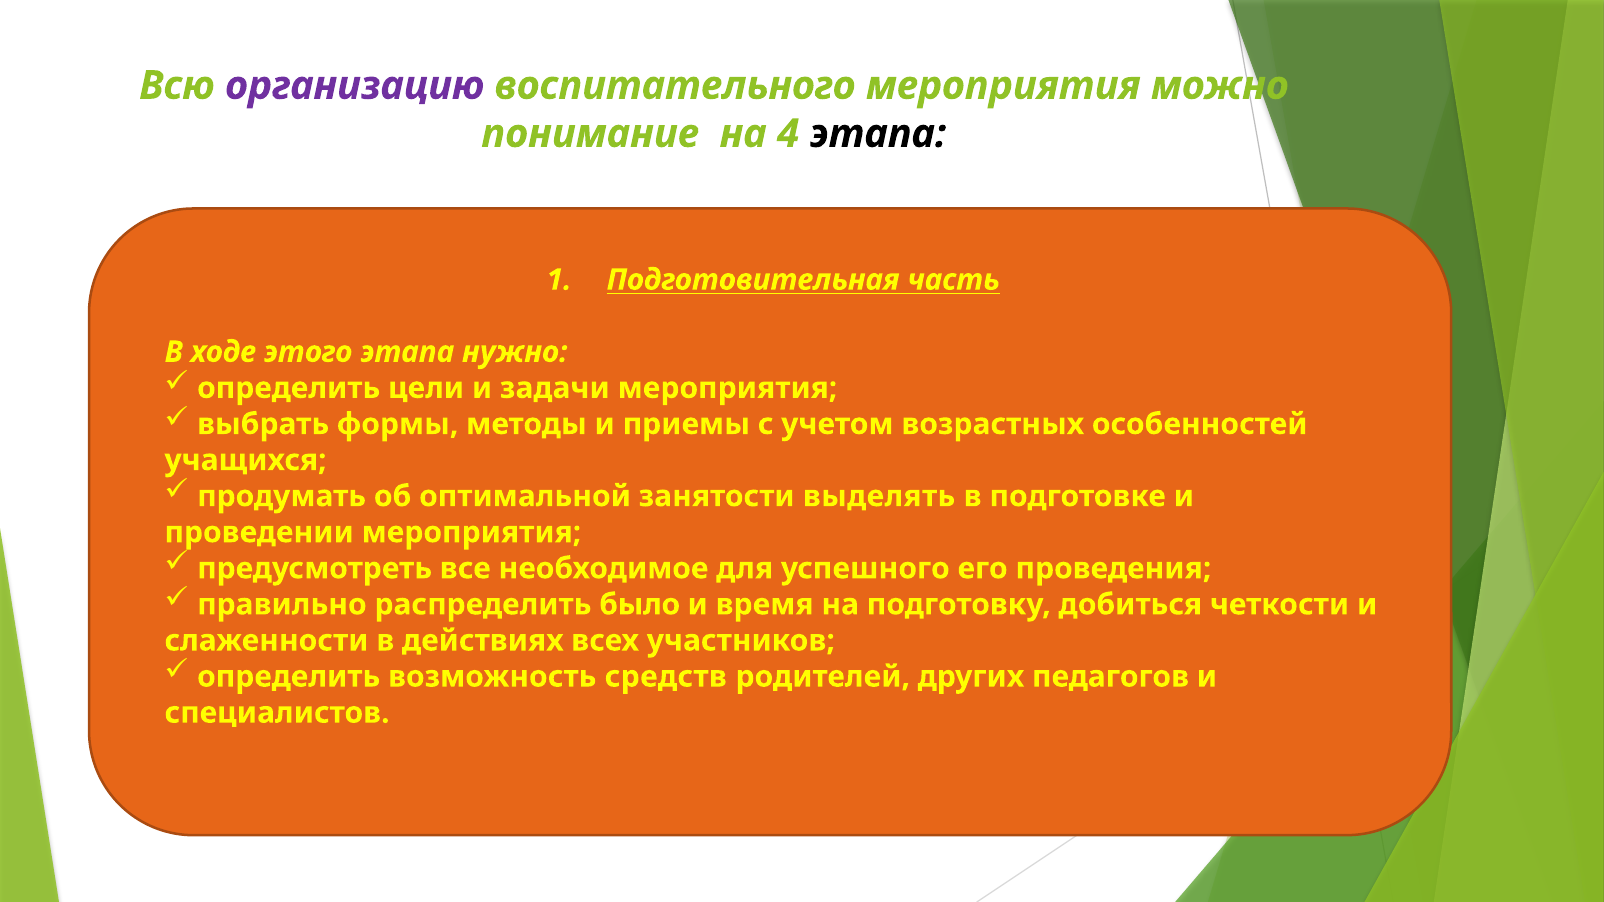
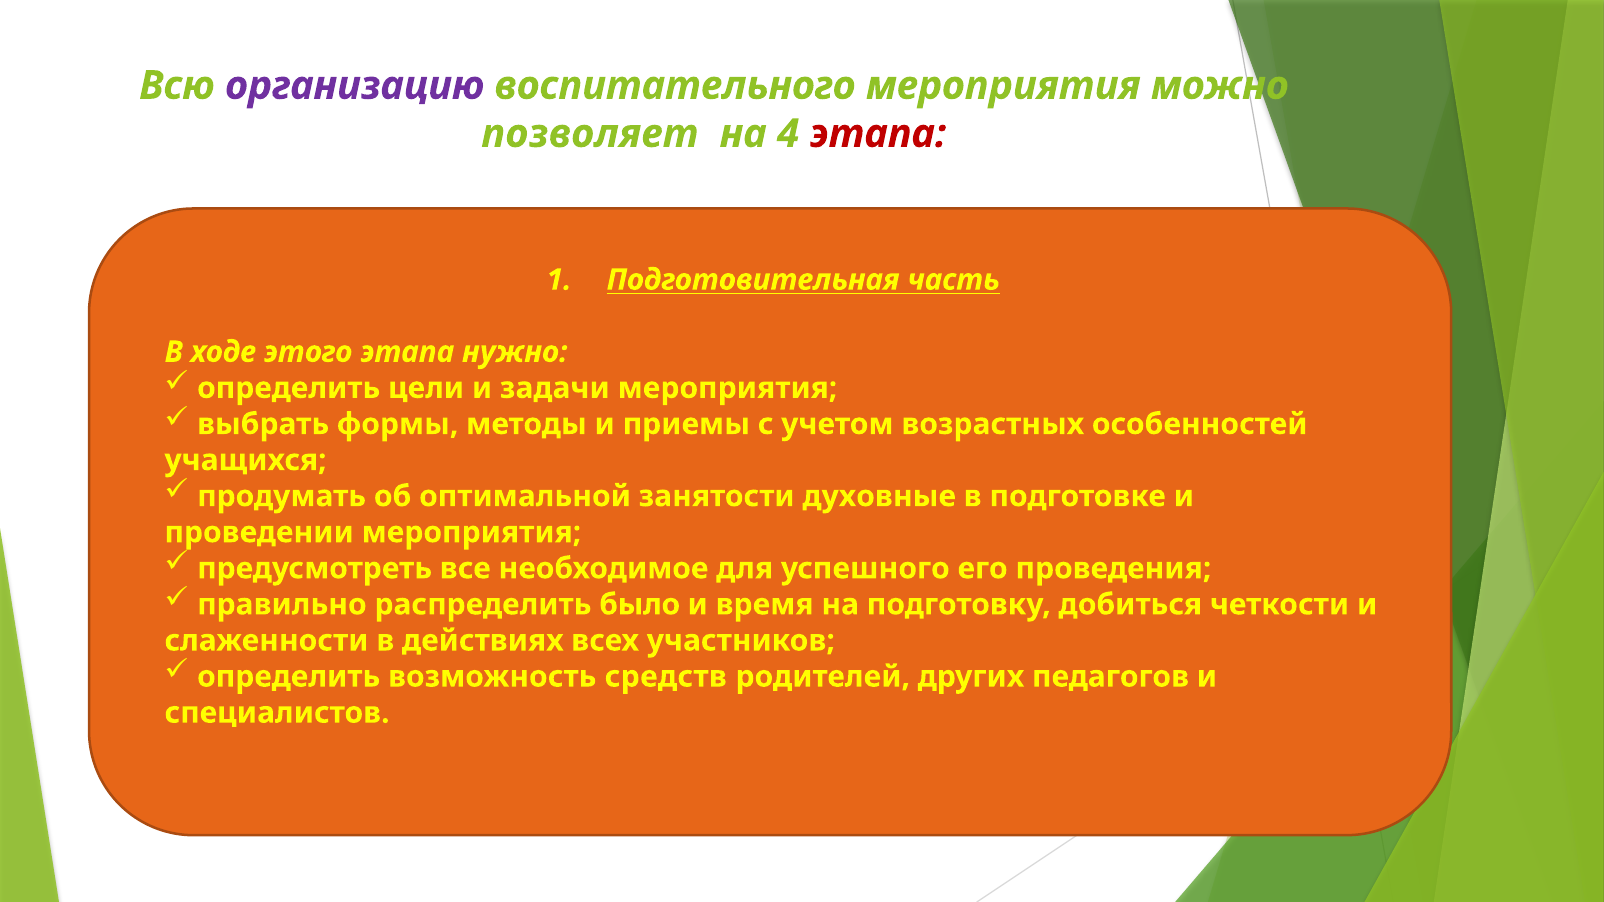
понимание: понимание -> позволяет (590, 134)
этапа colour: black -> red (878, 134)
выделять: выделять -> духовные (879, 496)
